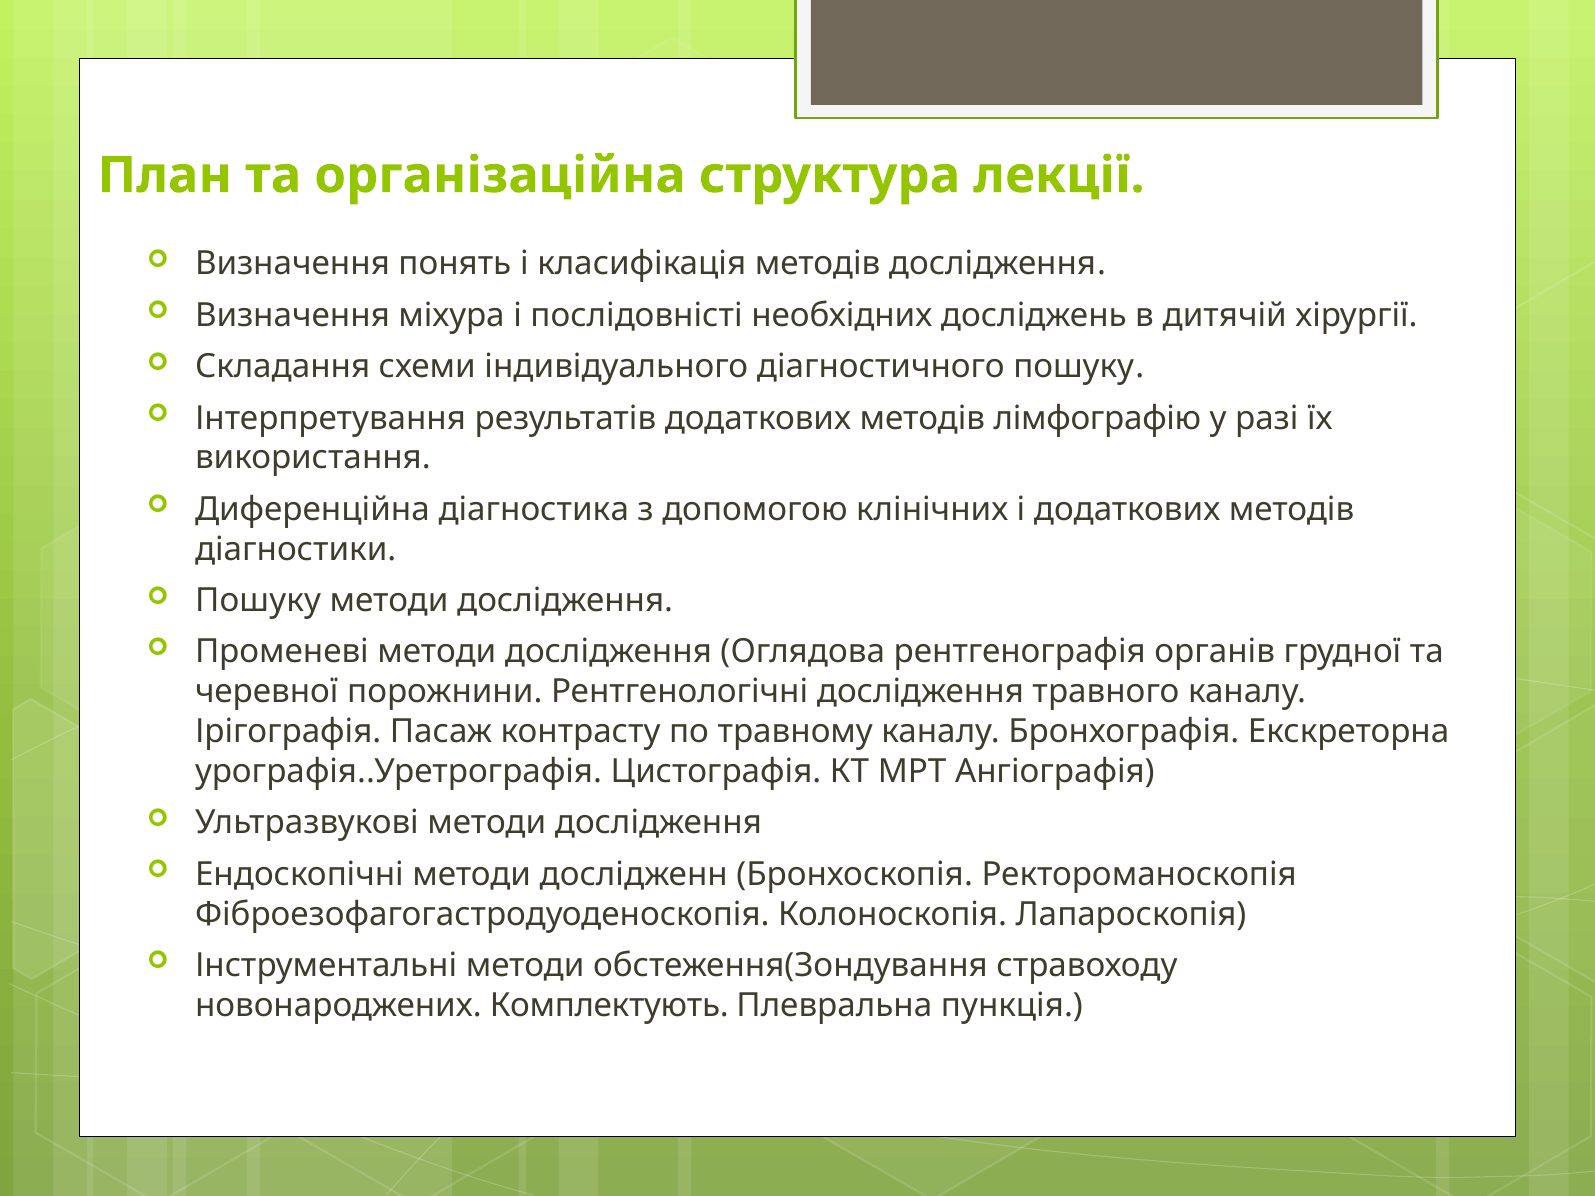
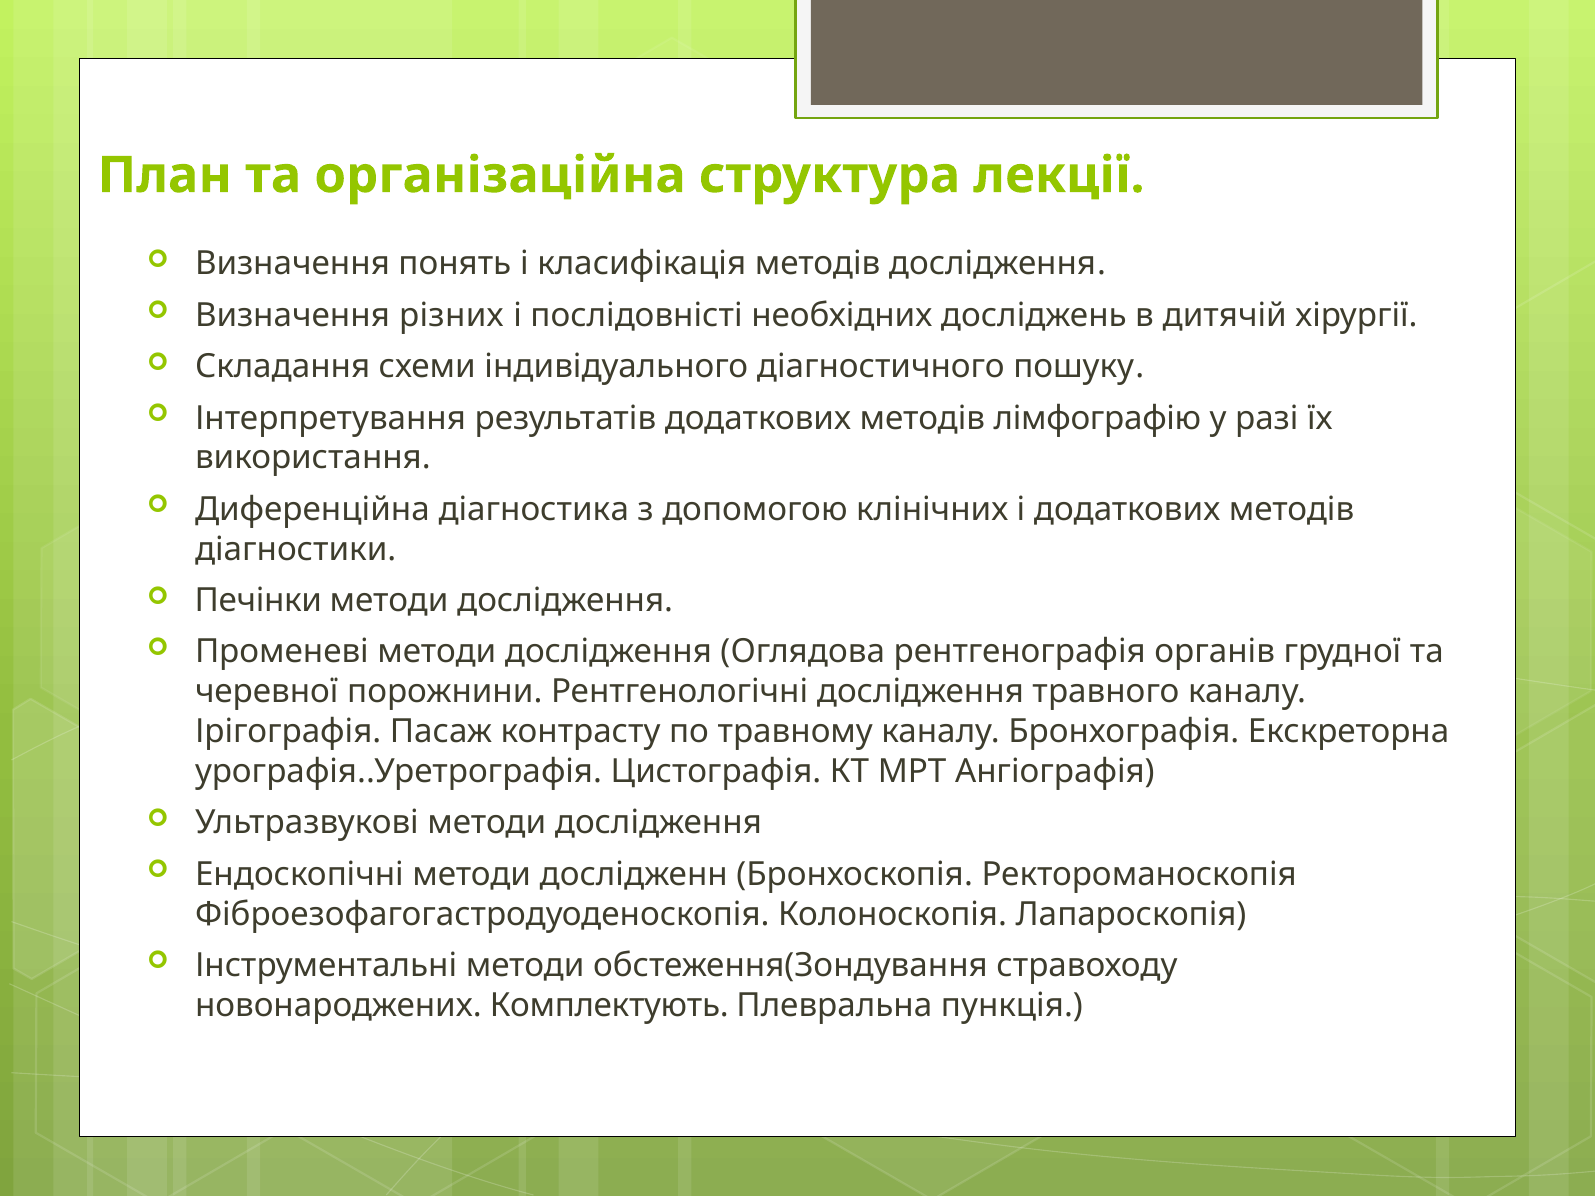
міхура: міхура -> різних (451, 315)
Пошуку: Пошуку -> Печінки (258, 601)
